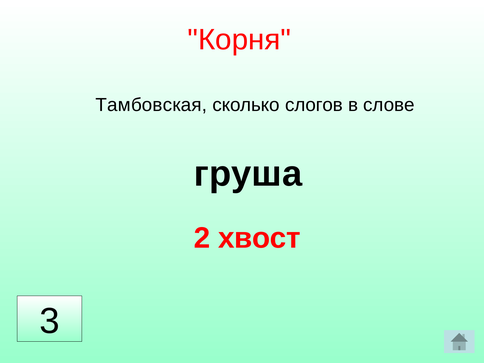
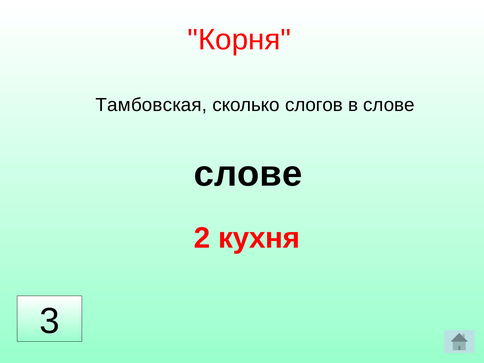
груша: груша -> слове (248, 174)
хвост: хвост -> кухня (259, 238)
